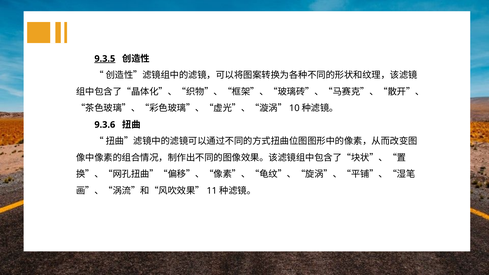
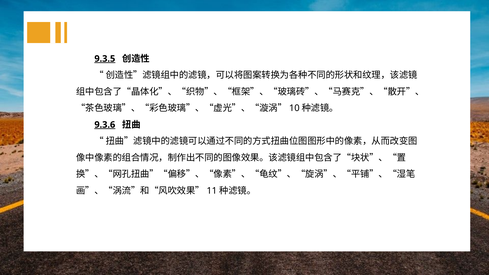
9.3.6 underline: none -> present (105, 125)
